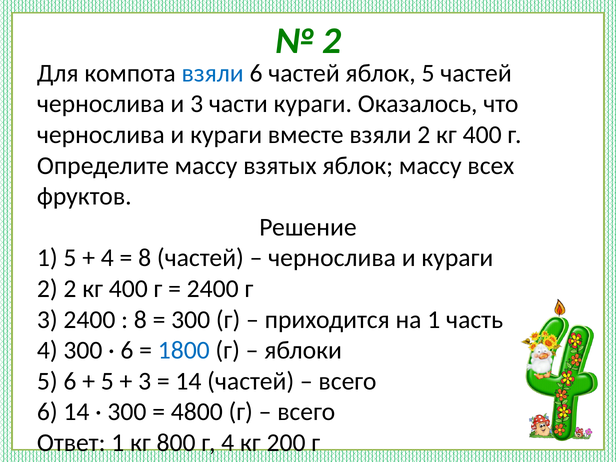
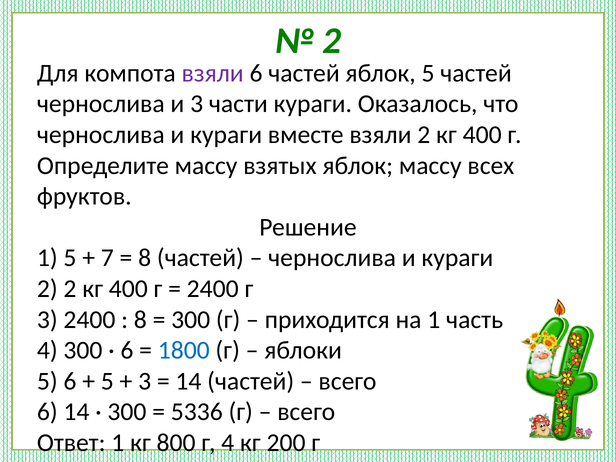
взяли colour: blue -> purple (213, 73)
4: 4 -> 7 (107, 258)
4800: 4800 -> 5336 (197, 412)
